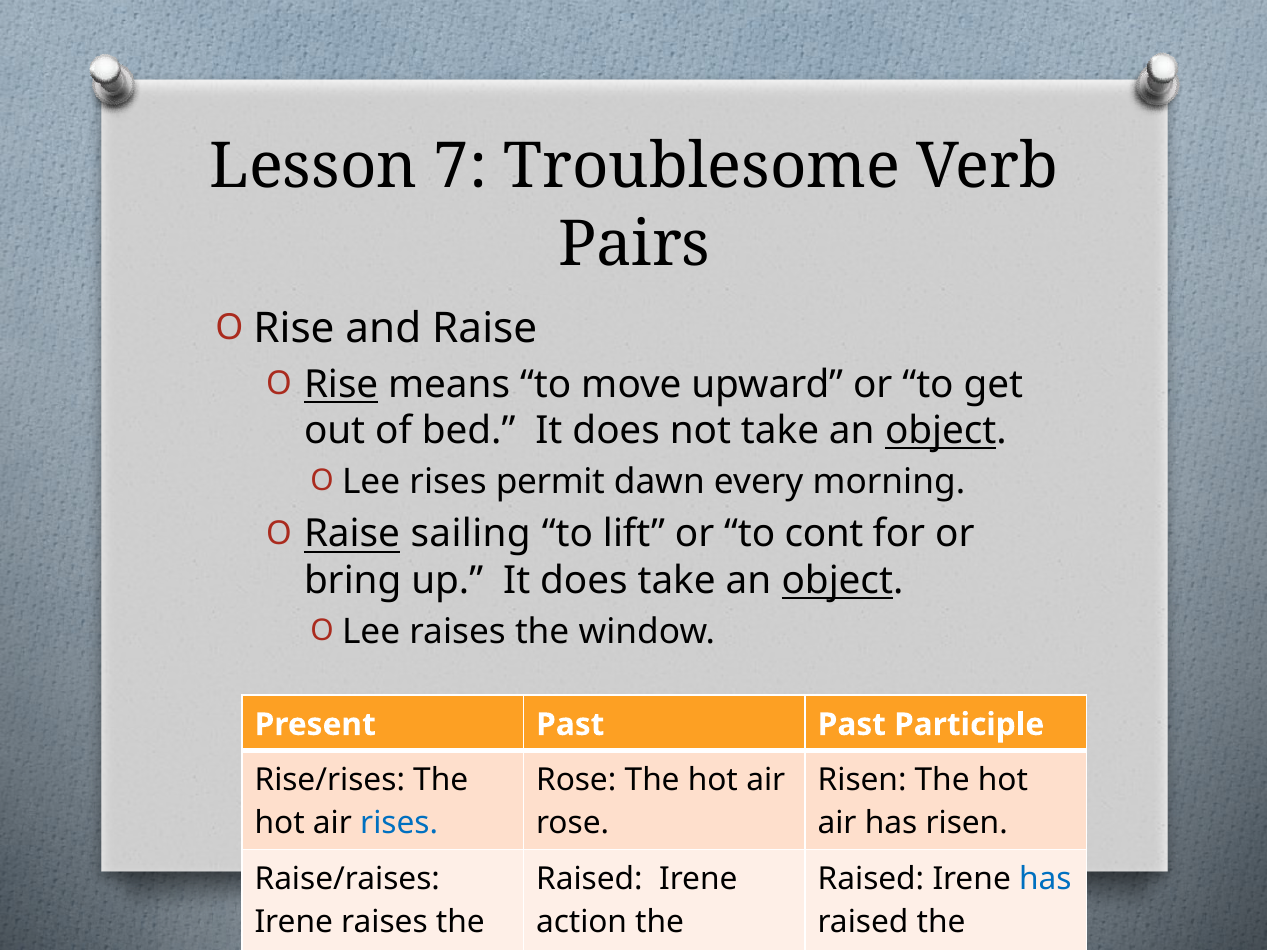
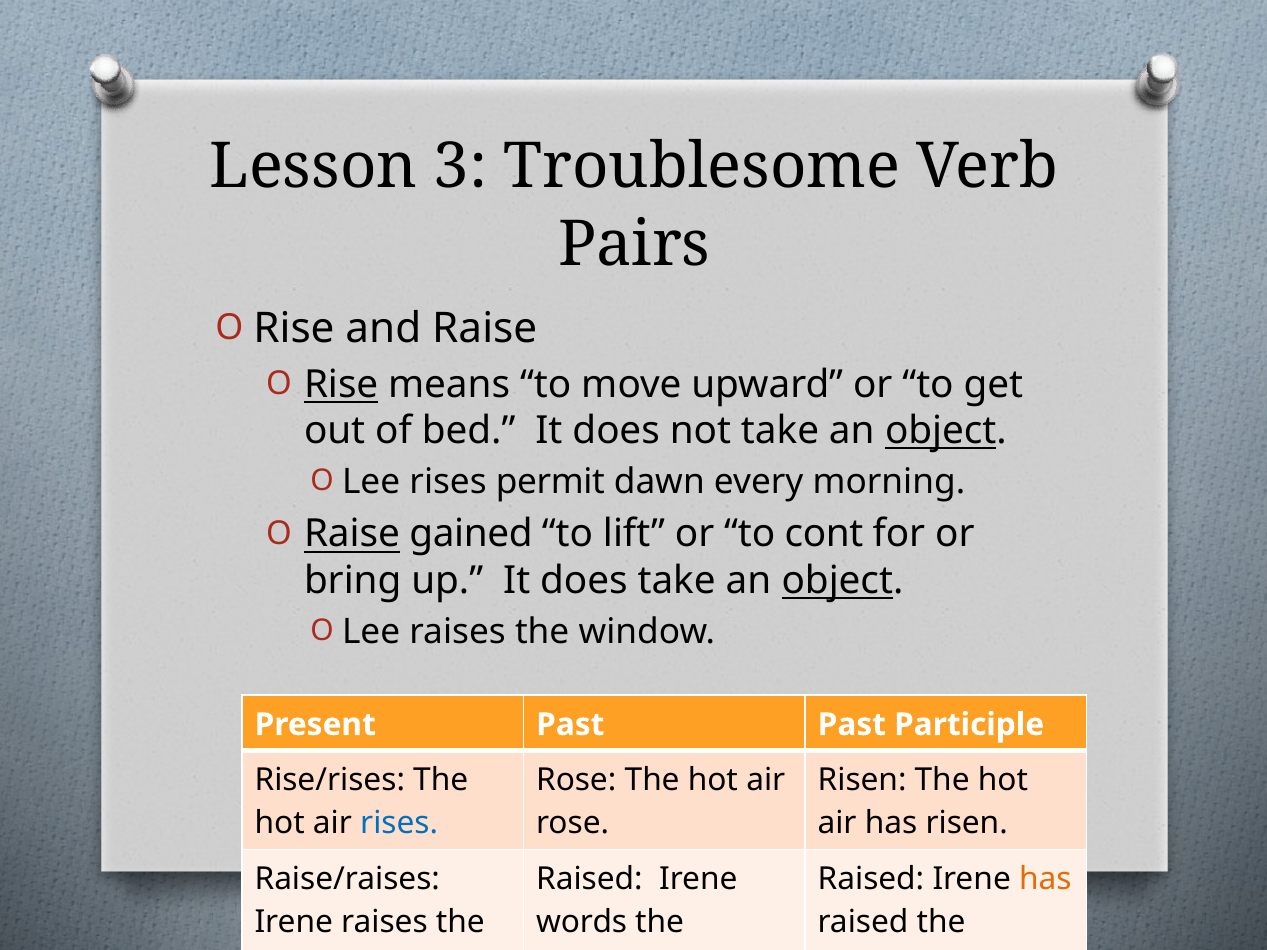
7: 7 -> 3 (461, 166)
sailing: sailing -> gained (471, 534)
has colour: blue -> orange (1045, 879)
action: action -> words (582, 923)
